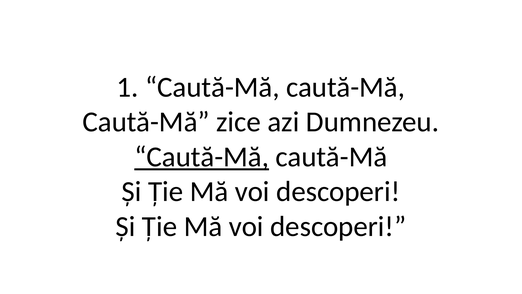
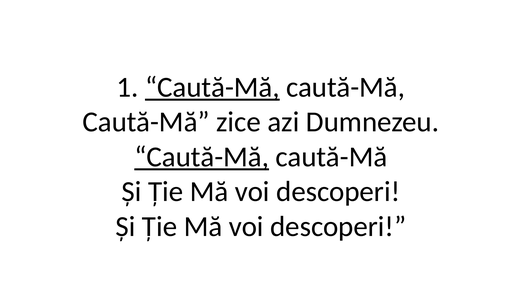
Caută-Mă underline: none -> present (212, 87)
